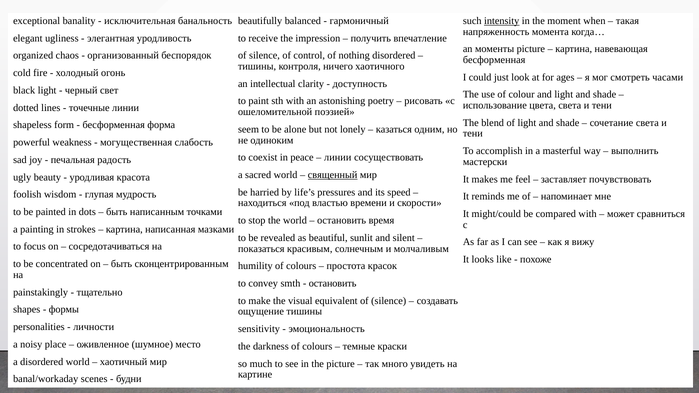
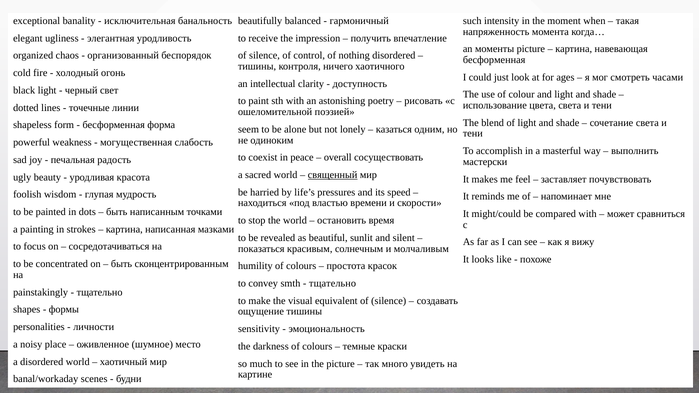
intensity underline: present -> none (502, 21)
линии: линии -> overall (338, 158)
остановить: остановить -> тщательно (333, 284)
